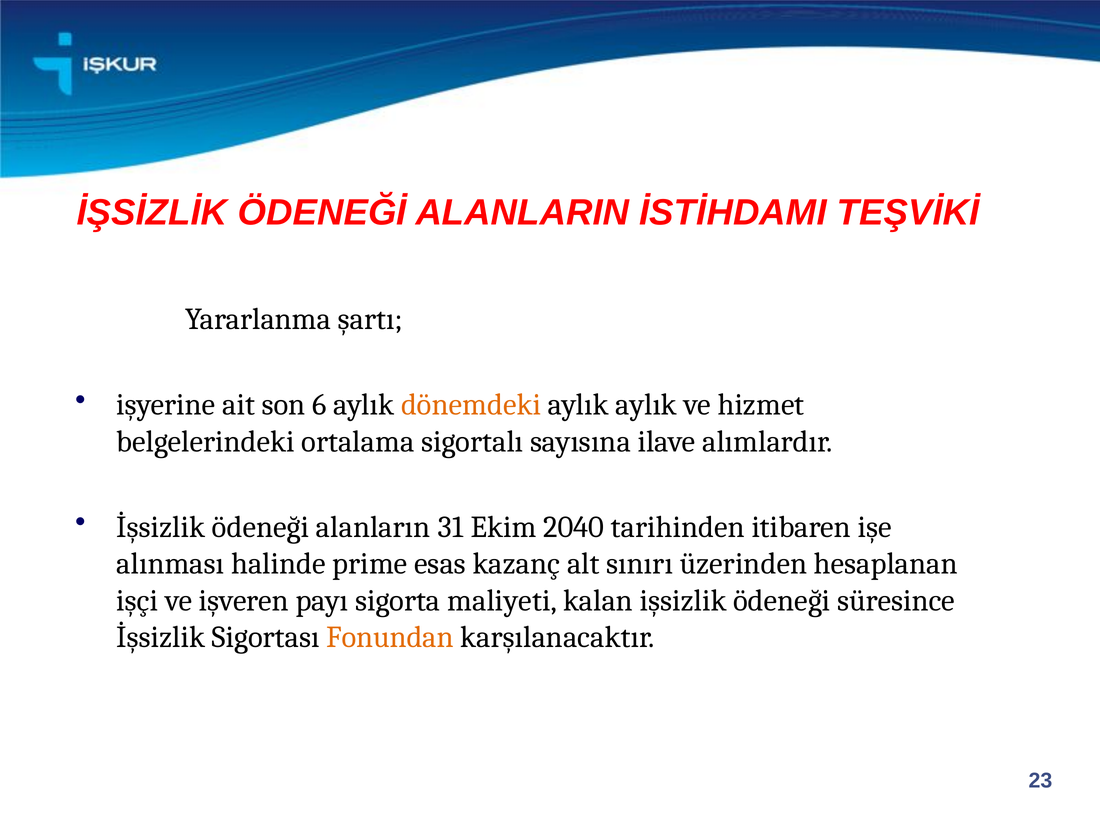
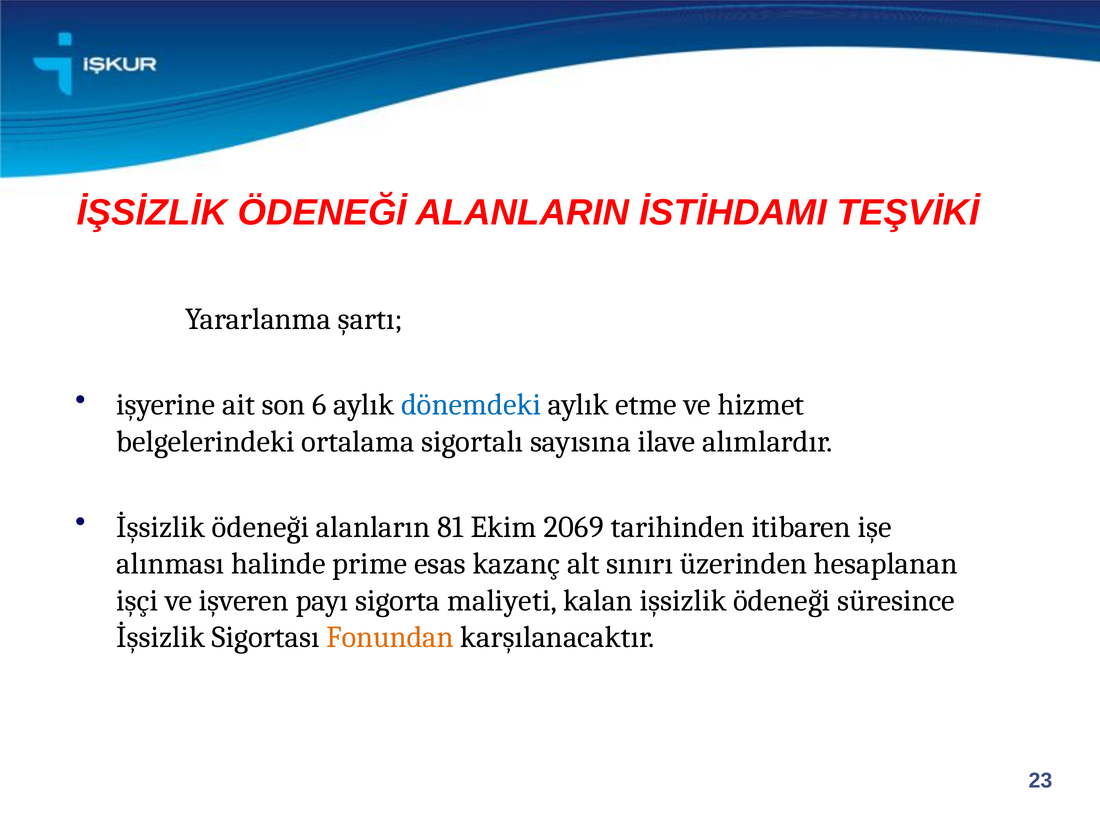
dönemdeki colour: orange -> blue (471, 405)
aylık aylık: aylık -> etme (646, 405)
31: 31 -> 81 (450, 527)
2040: 2040 -> 2069 (574, 527)
